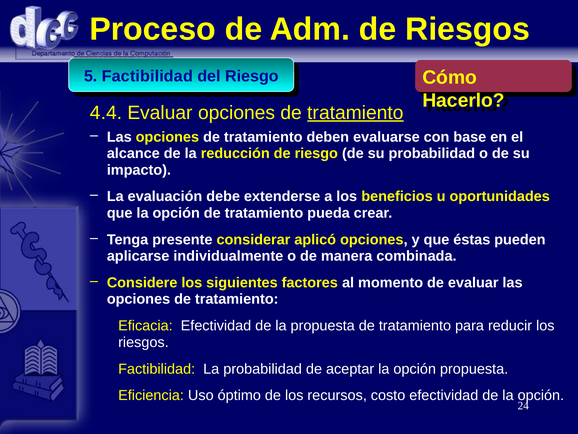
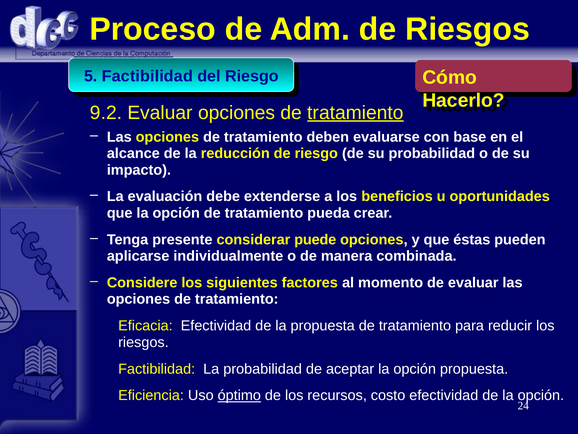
4.4: 4.4 -> 9.2 (106, 113)
aplicó: aplicó -> puede (315, 239)
óptimo underline: none -> present (239, 395)
